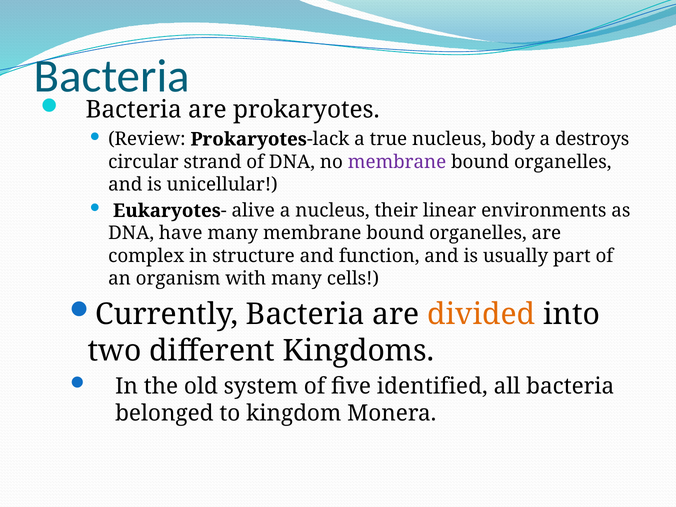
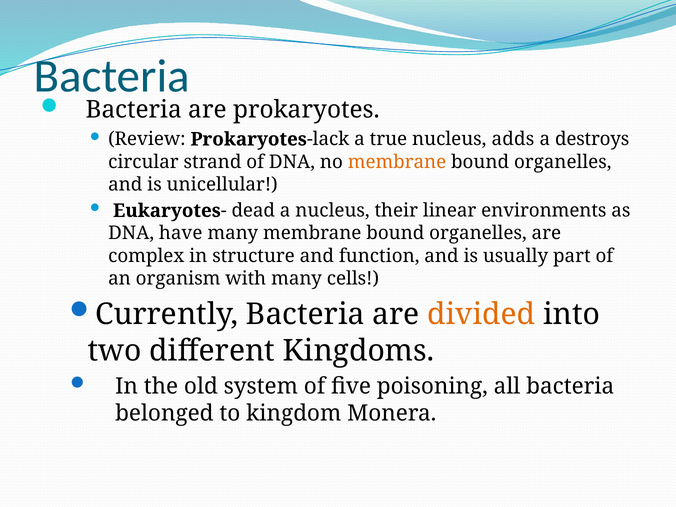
body: body -> adds (513, 139)
membrane colour: purple -> orange (397, 162)
alive: alive -> dead (253, 211)
identified: identified -> poisoning (432, 386)
